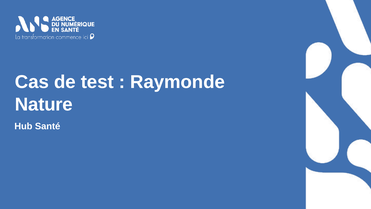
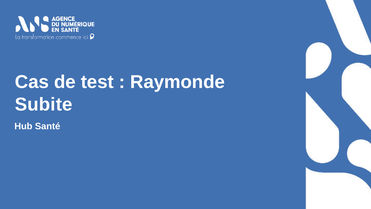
Nature: Nature -> Subite (44, 104)
